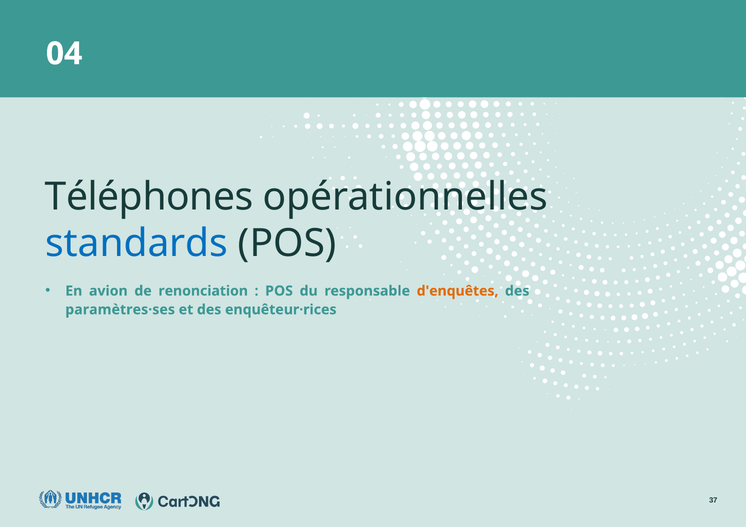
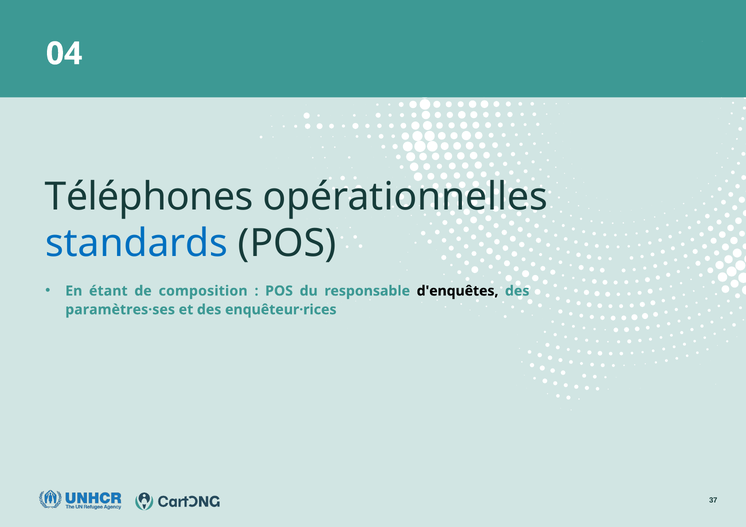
avion: avion -> étant (108, 291)
renonciation: renonciation -> composition (203, 291)
d'enquêtes colour: orange -> black (458, 291)
